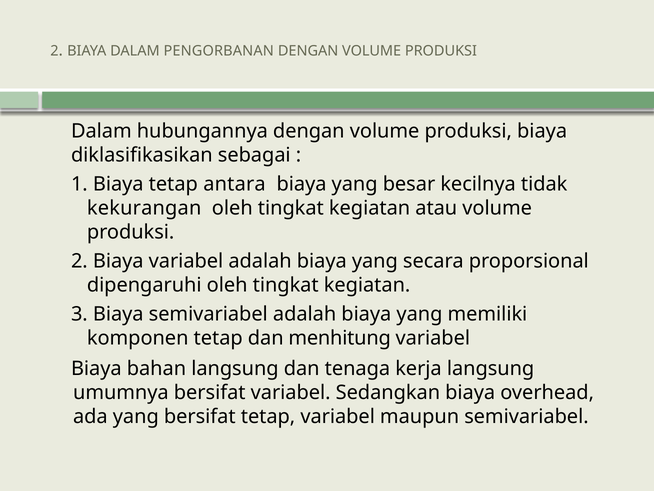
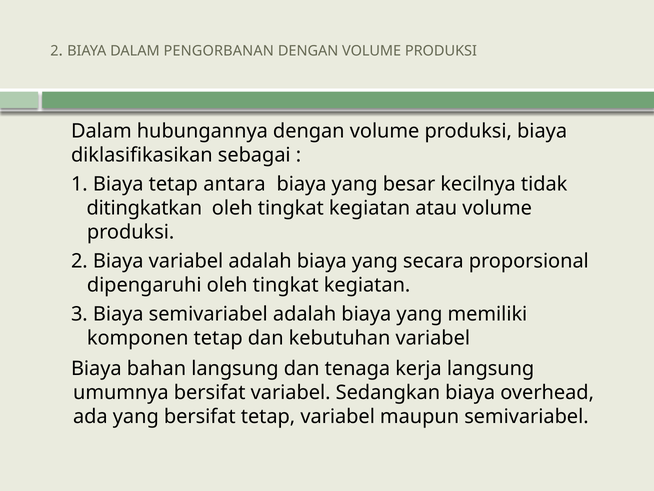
kekurangan: kekurangan -> ditingkatkan (144, 208)
menhitung: menhitung -> kebutuhan (340, 338)
